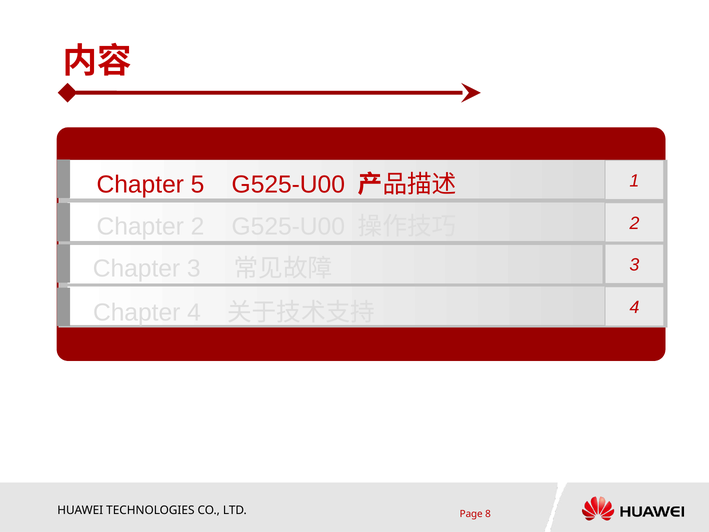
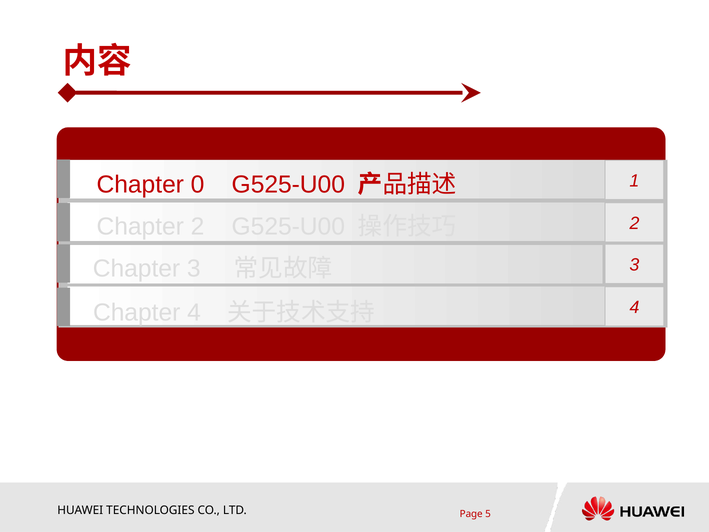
5: 5 -> 0 (198, 184)
8: 8 -> 5 (488, 514)
